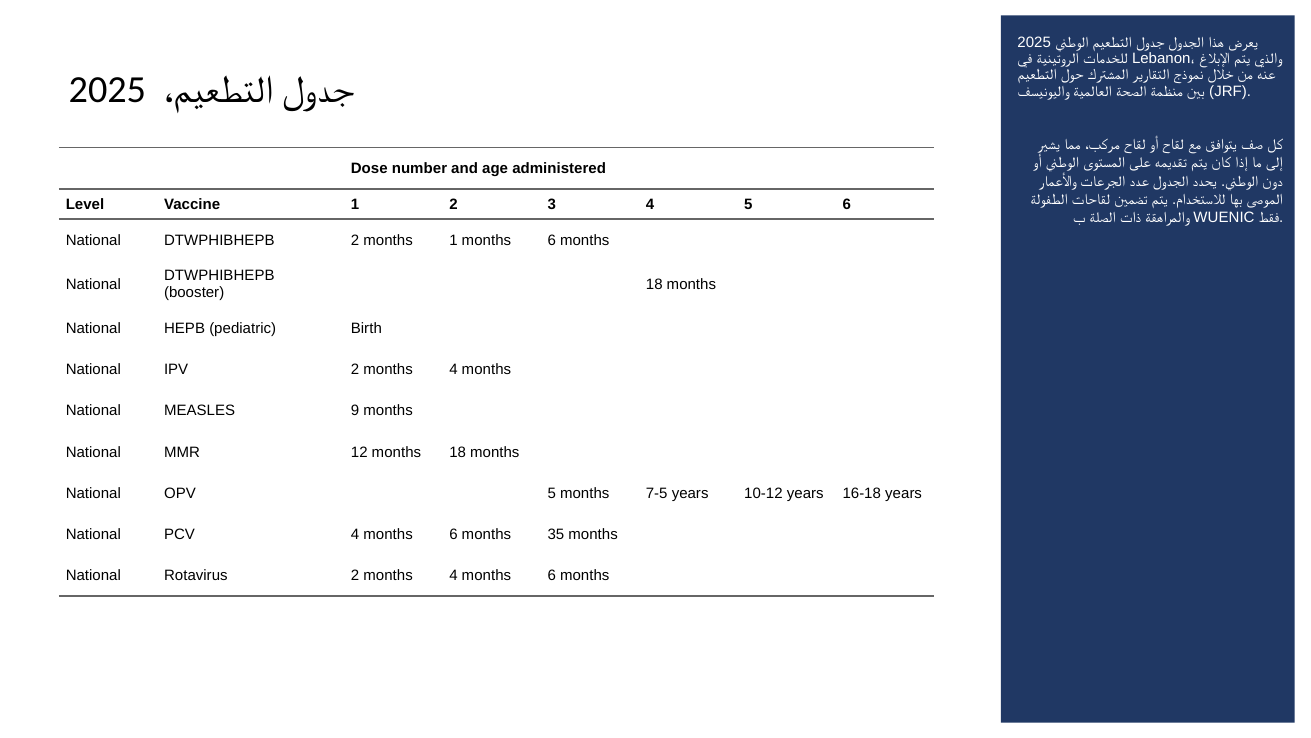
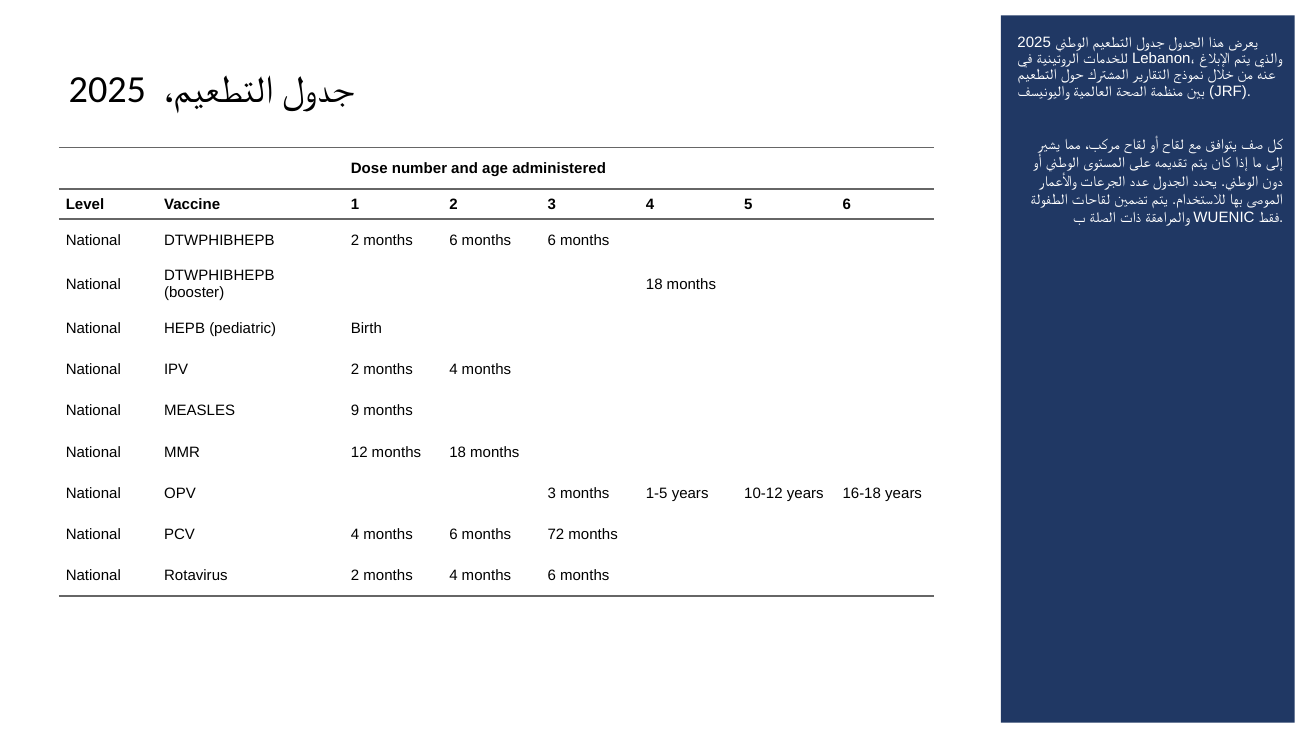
2 months 1: 1 -> 6 (453, 240)
OPV 5: 5 -> 3 (552, 493)
7-5: 7-5 -> 1-5 (657, 493)
35: 35 -> 72 (556, 534)
